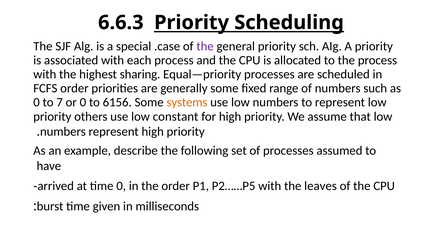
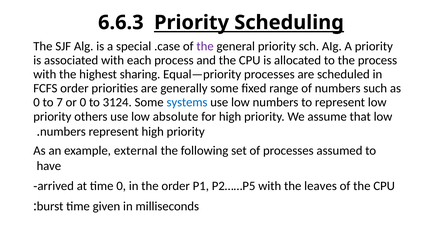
6156: 6156 -> 3124 (117, 102)
systems colour: orange -> blue (187, 102)
constant: constant -> absolute (176, 116)
describe: describe -> external (136, 151)
